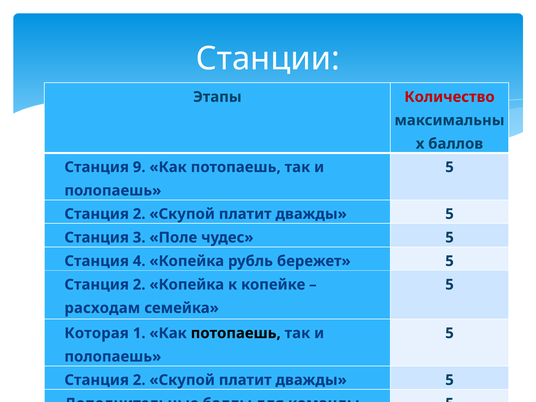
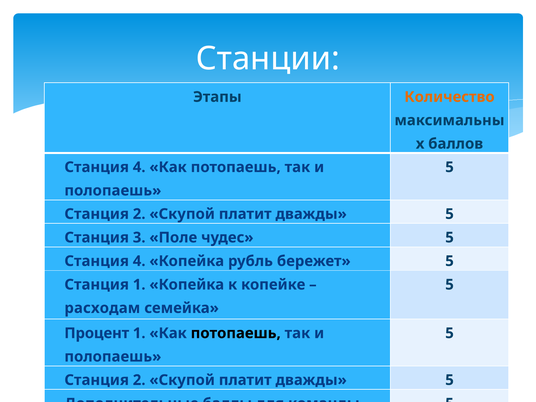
Количество colour: red -> orange (449, 97)
9: 9 -> 4 (139, 167)
2: 2 -> 1 (139, 285)
Которая: Которая -> Процент (97, 333)
